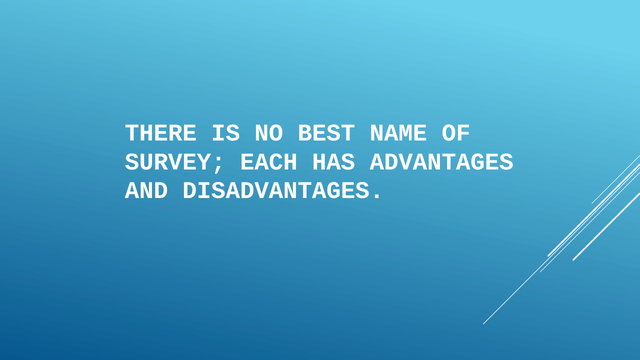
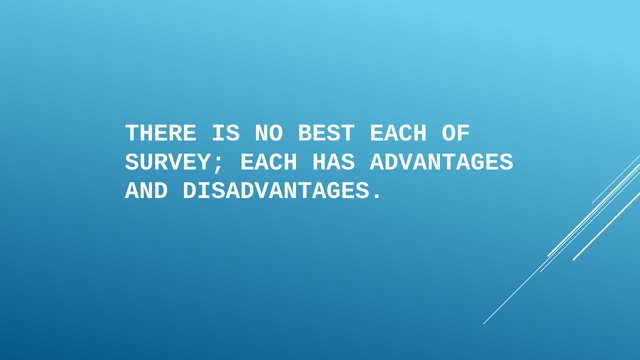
BEST NAME: NAME -> EACH (398, 133)
